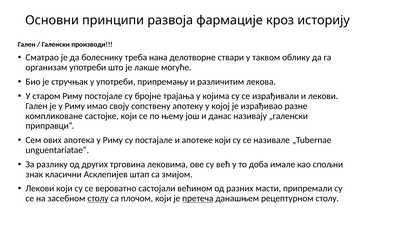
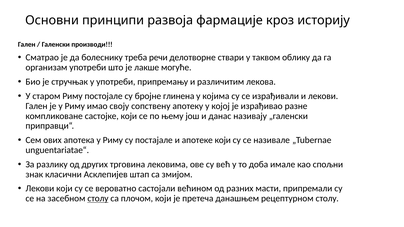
нана: нана -> речи (158, 58)
трајања: трајања -> глинена (179, 96)
претеча underline: present -> none (198, 199)
